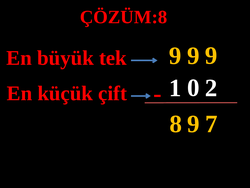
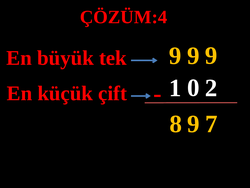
ÇÖZÜM:8: ÇÖZÜM:8 -> ÇÖZÜM:4 (124, 17)
